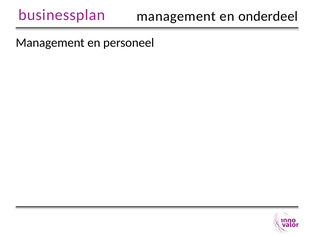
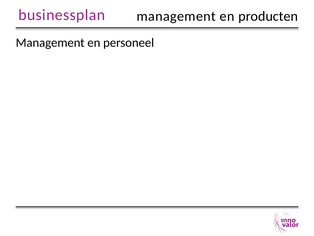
onderdeel: onderdeel -> producten (268, 16)
